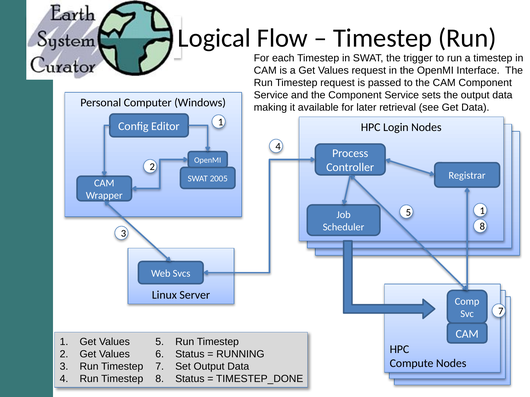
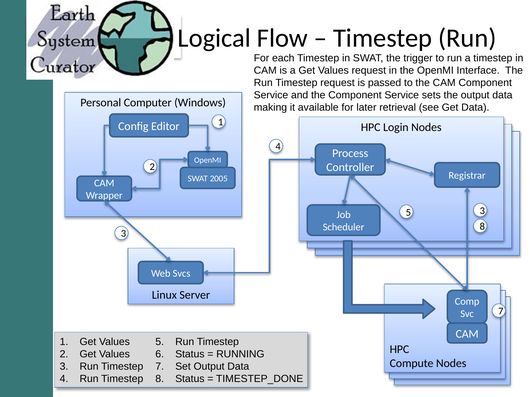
5 1: 1 -> 3 (482, 211)
